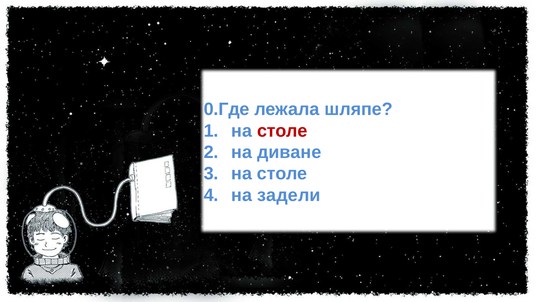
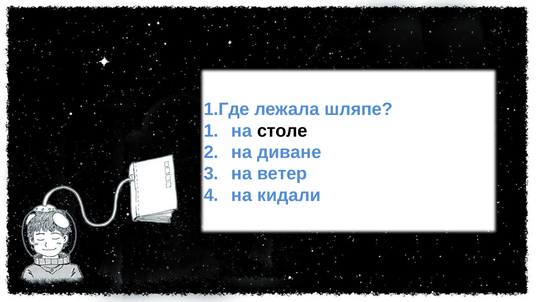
0.Где: 0.Где -> 1.Где (227, 109)
столе colour: red -> black (282, 131)
столе: столе -> ветер (282, 174)
задели: задели -> кидали (289, 195)
